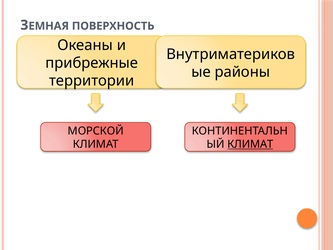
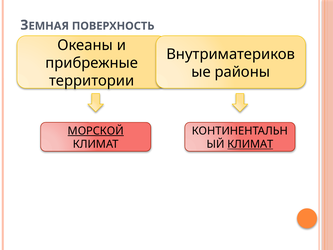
МОРСКОЙ underline: none -> present (96, 131)
